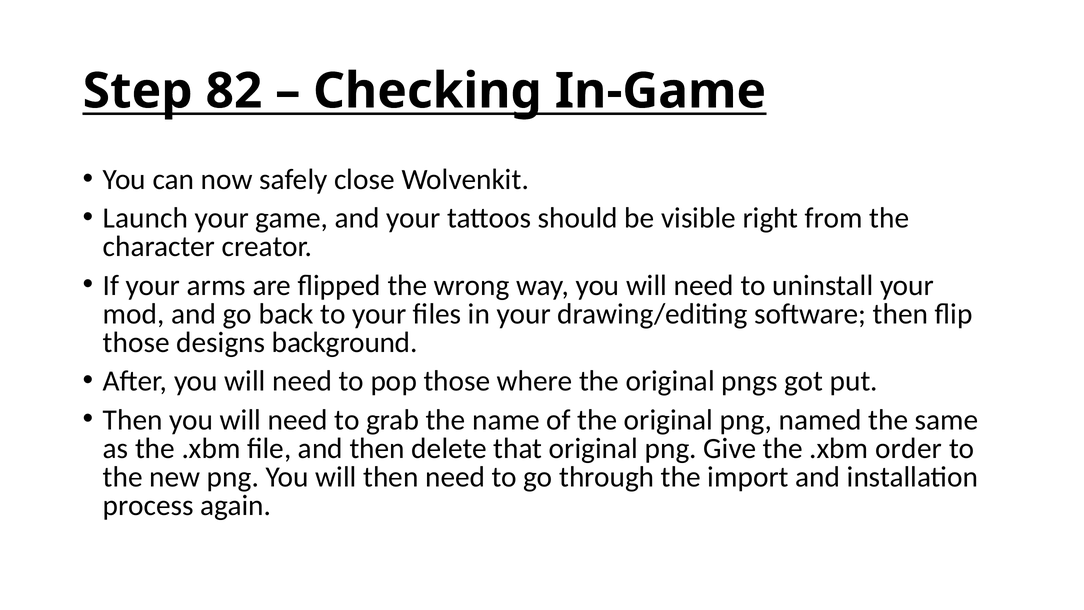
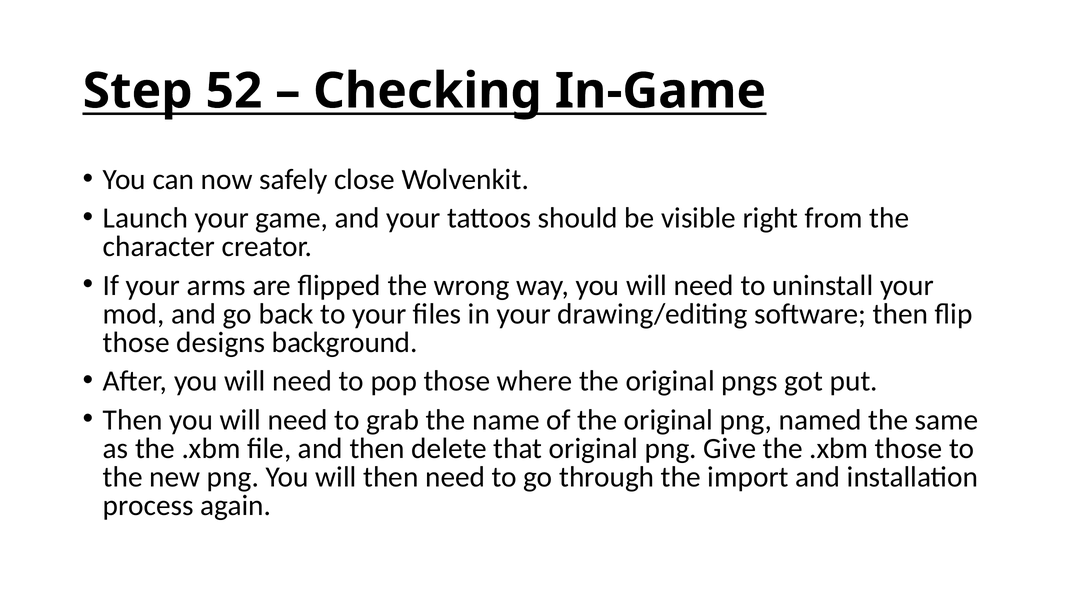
82: 82 -> 52 (234, 91)
.xbm order: order -> those (909, 448)
